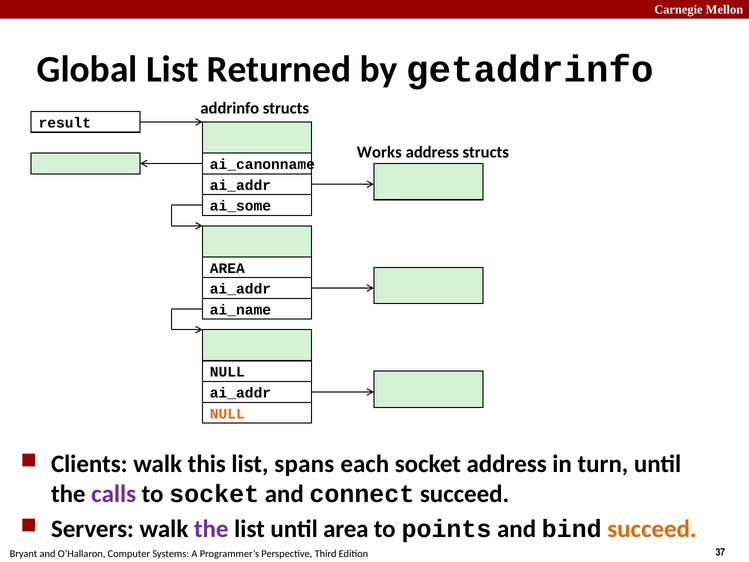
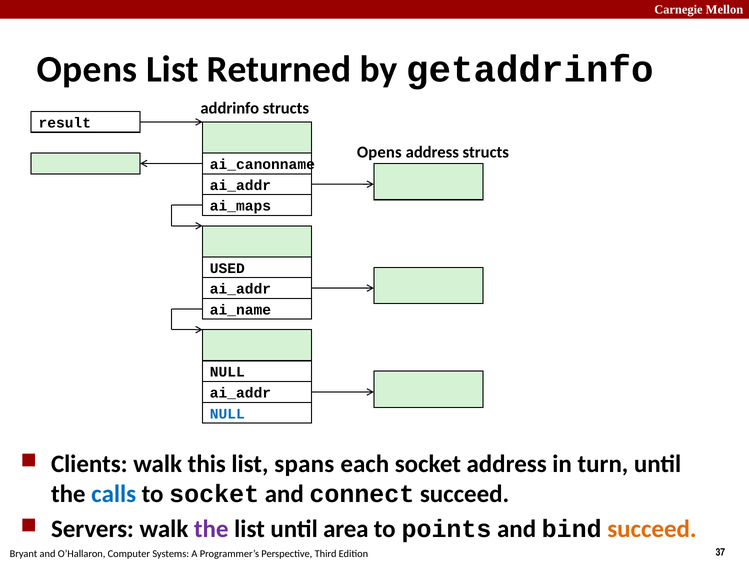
Global: Global -> Opens (87, 70)
Works: Works -> Opens (379, 152)
ai_some: ai_some -> ai_maps (240, 206)
AREA: AREA -> USED (227, 268)
NULL colour: orange -> blue (227, 414)
calls colour: purple -> blue (114, 494)
